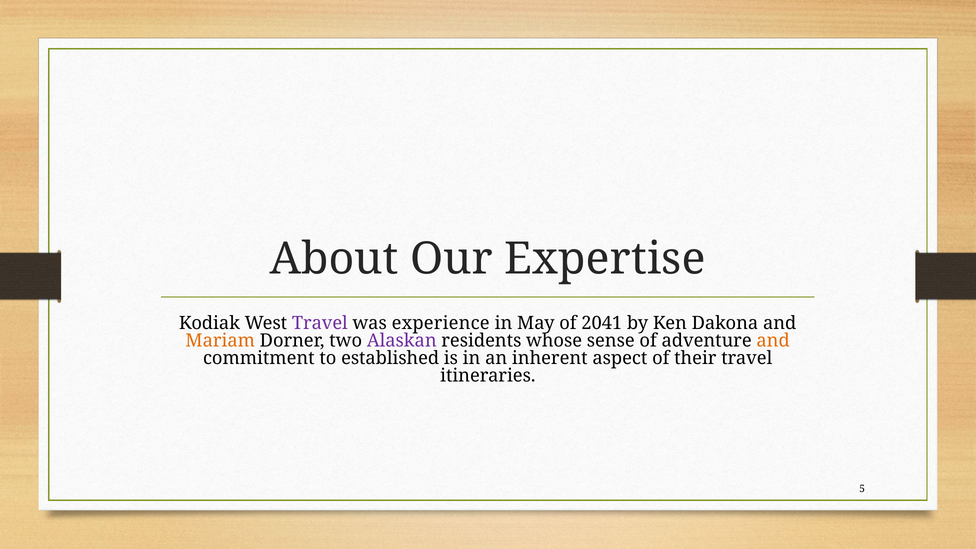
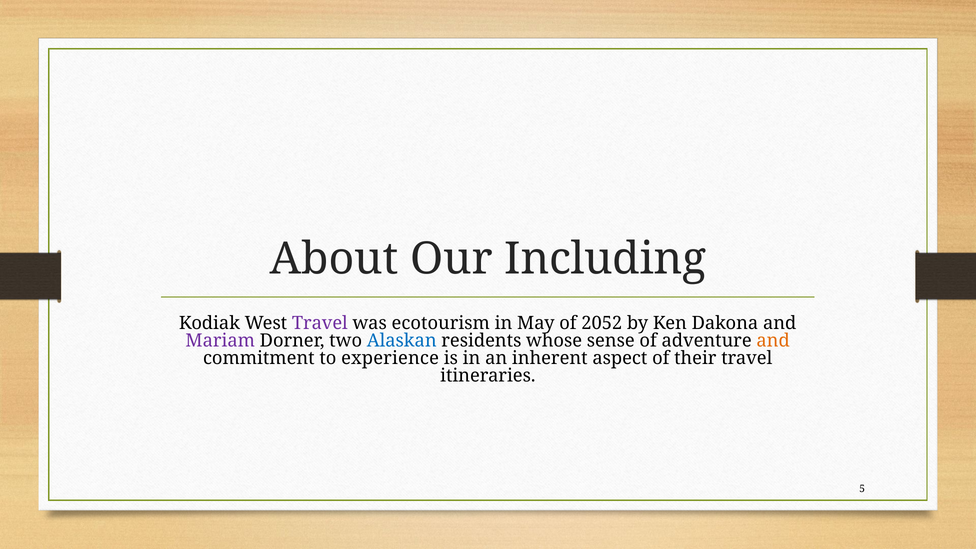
Expertise: Expertise -> Including (605, 259)
experience: experience -> ecotourism (441, 323)
2041: 2041 -> 2052 (602, 323)
Mariam colour: orange -> purple (220, 341)
Alaskan colour: purple -> blue (402, 341)
established: established -> experience (390, 358)
